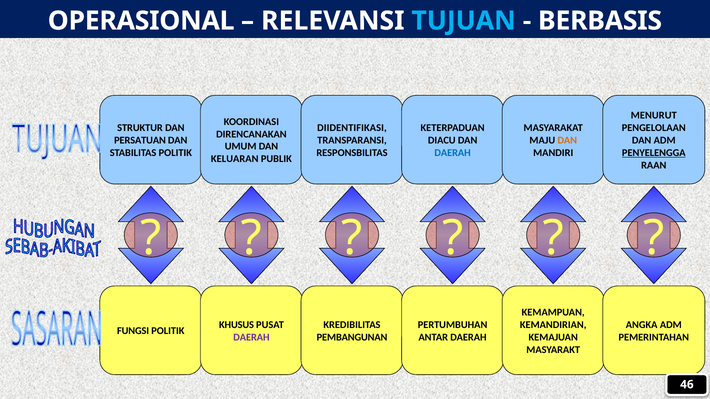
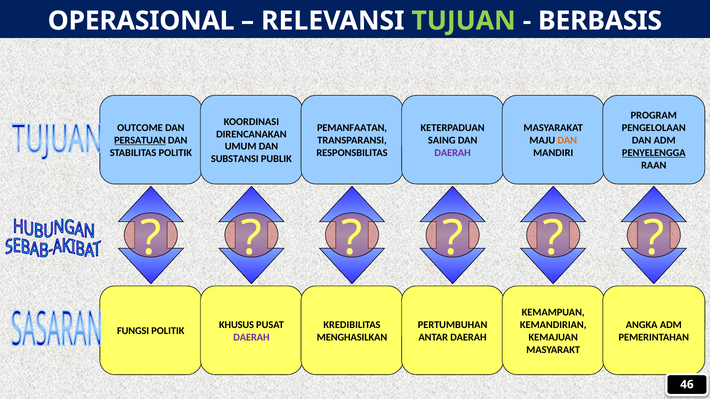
TUJUAN colour: light blue -> light green (464, 21)
MENURUT: MENURUT -> PROGRAM (654, 116)
STRUKTUR: STRUKTUR -> OUTCOME (140, 128)
DIIDENTIFIKASI: DIIDENTIFIKASI -> PEMANFAATAN (352, 128)
PERSATUAN underline: none -> present (140, 141)
DIACU: DIACU -> SAING (442, 141)
DAERAH colour: blue -> purple (453, 153)
KELUARAN: KELUARAN -> SUBSTANSI (235, 159)
PEMBANGUNAN: PEMBANGUNAN -> MENGHASILKAN (352, 338)
